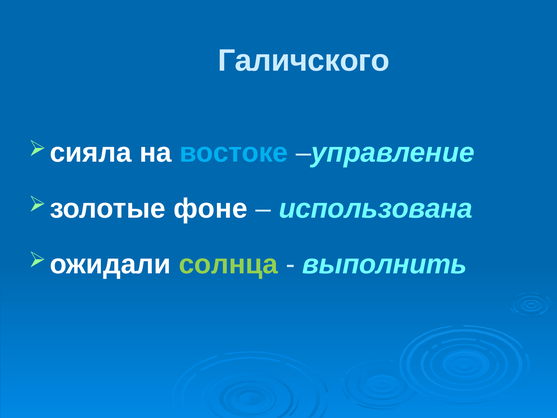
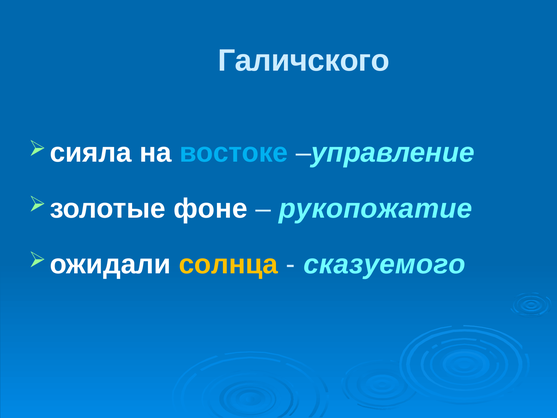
использована: использована -> рукопожатие (375, 208)
солнца colour: light green -> yellow (228, 264)
выполнить: выполнить -> сказуемого (384, 264)
